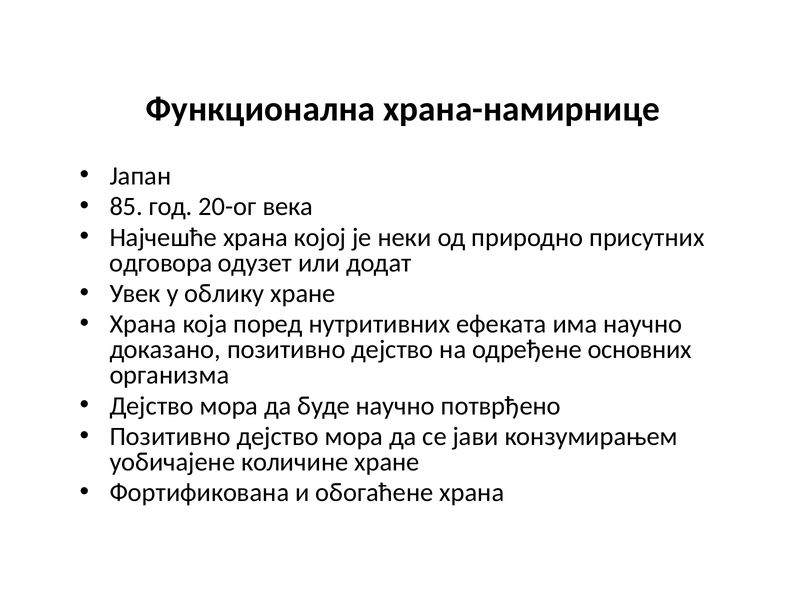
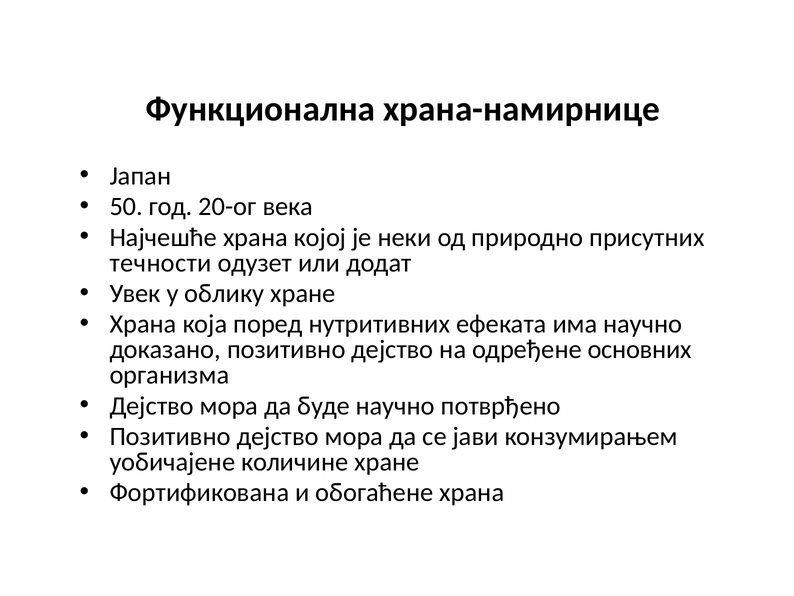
85: 85 -> 50 (126, 206)
одговора: одговора -> течности (161, 263)
